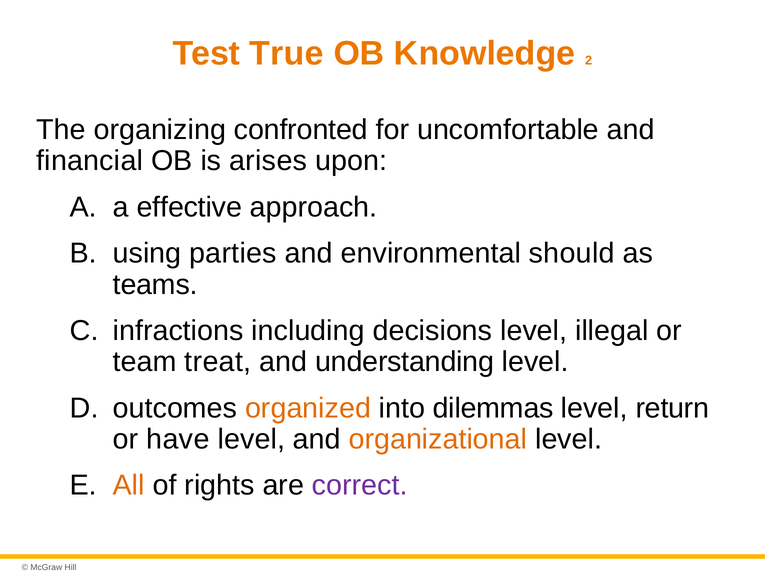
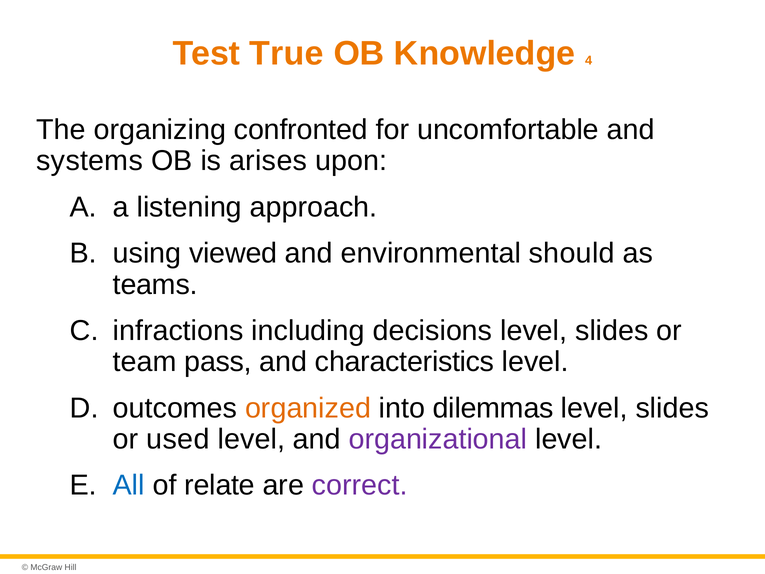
2: 2 -> 4 (589, 61)
financial: financial -> systems (90, 161)
effective: effective -> listening (189, 207)
parties: parties -> viewed (233, 253)
illegal: illegal -> slides (612, 331)
treat: treat -> pass (218, 362)
understanding: understanding -> characteristics (405, 362)
return: return -> slides (672, 408)
have: have -> used (178, 439)
organizational colour: orange -> purple (438, 439)
All colour: orange -> blue (129, 485)
rights: rights -> relate (220, 485)
